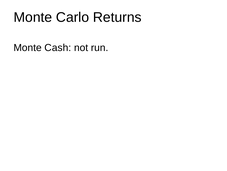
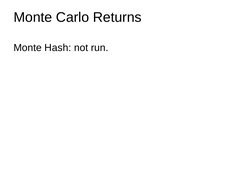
Cash: Cash -> Hash (58, 48)
